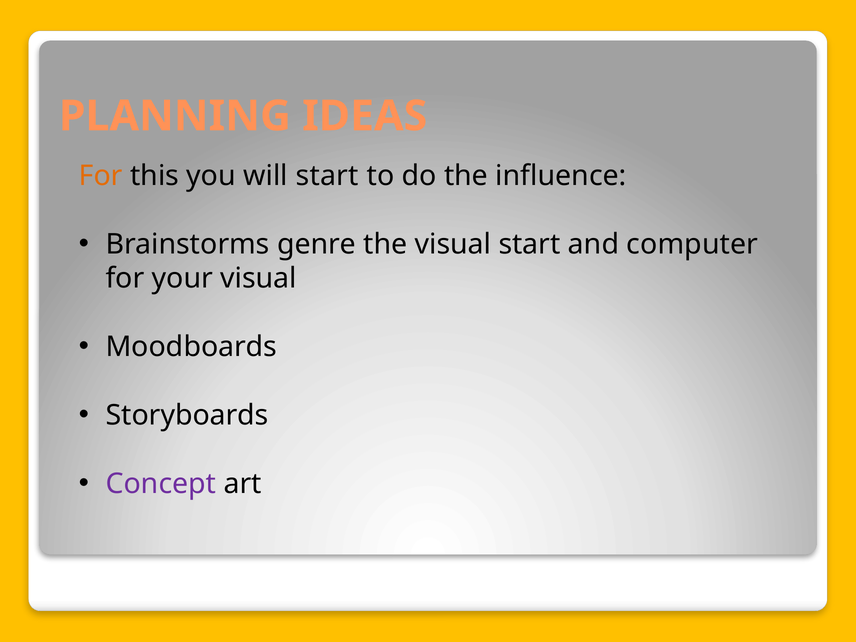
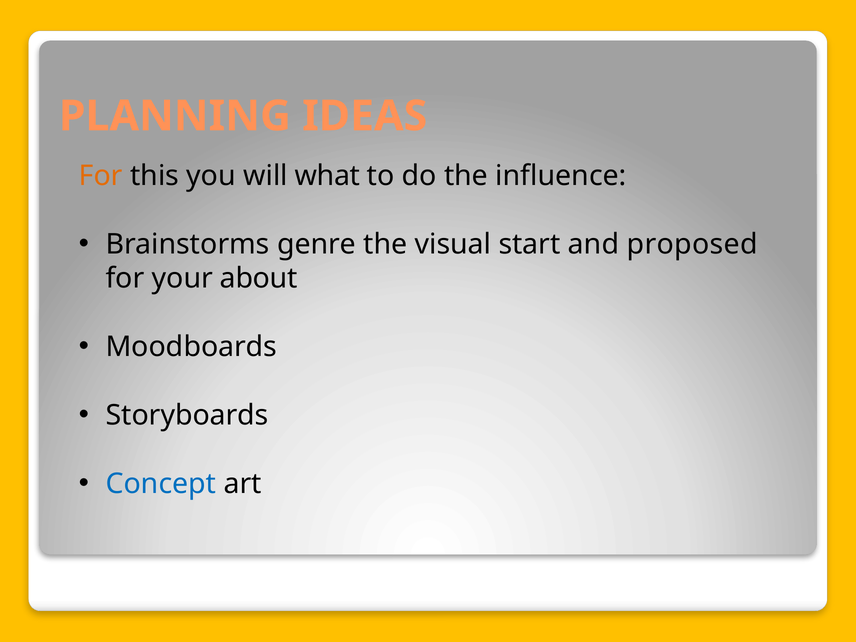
will start: start -> what (327, 176)
computer: computer -> proposed (692, 244)
your visual: visual -> about (259, 278)
Concept colour: purple -> blue (161, 484)
